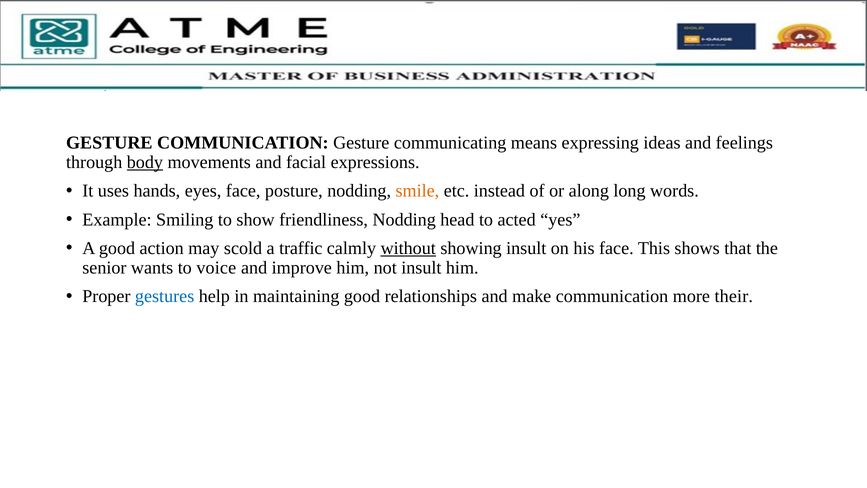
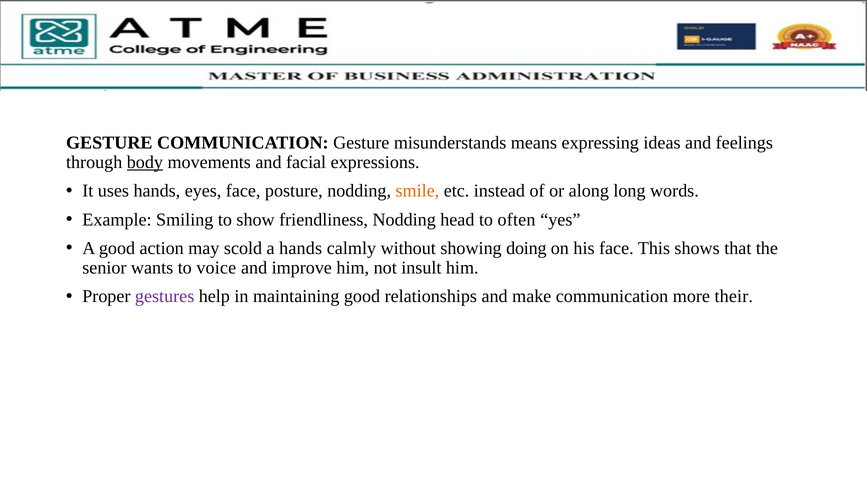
communicating: communicating -> misunderstands (450, 143)
acted: acted -> often (517, 219)
a traffic: traffic -> hands (301, 248)
without underline: present -> none (408, 248)
showing insult: insult -> doing (526, 248)
gestures colour: blue -> purple (165, 296)
